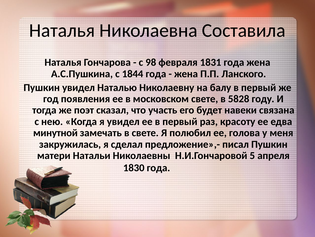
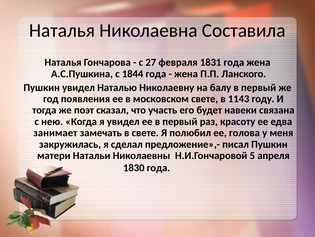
98: 98 -> 27 (151, 62)
5828: 5828 -> 1143 (239, 99)
минутной: минутной -> занимает (55, 133)
